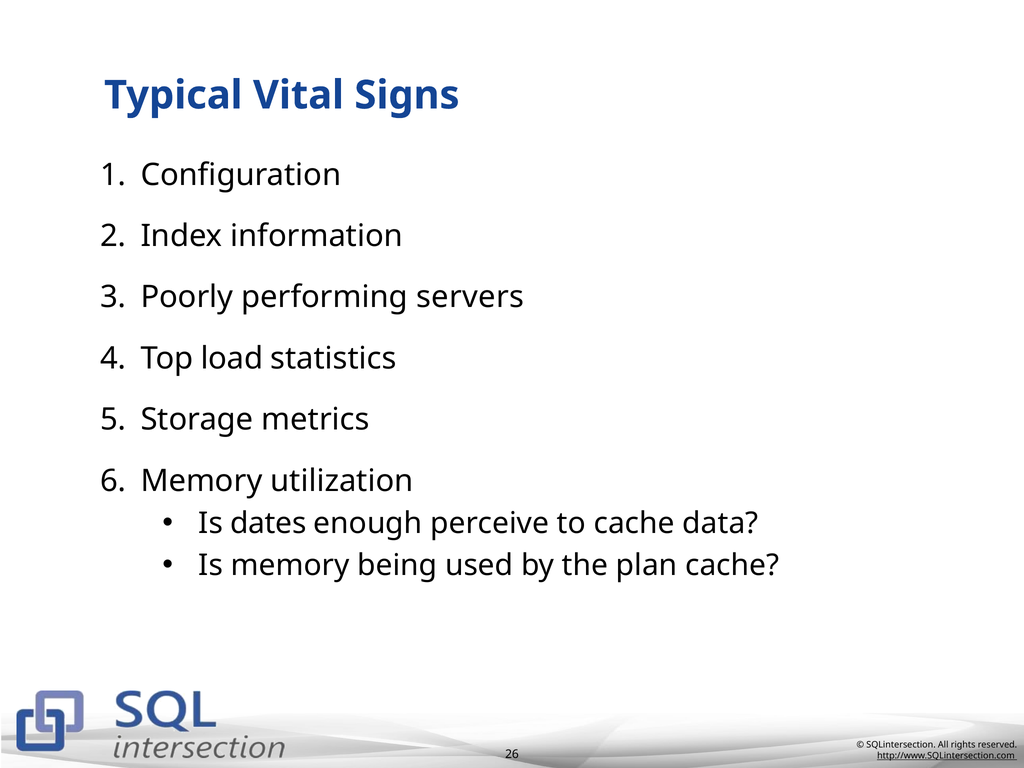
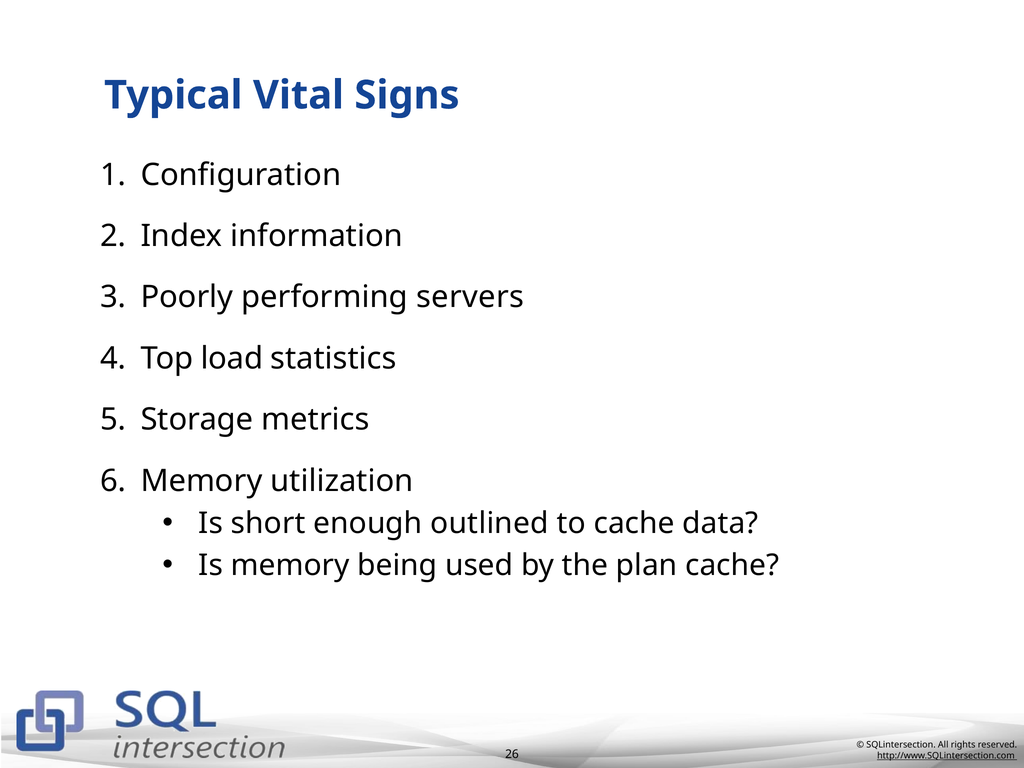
dates: dates -> short (268, 523)
perceive: perceive -> outlined (490, 523)
